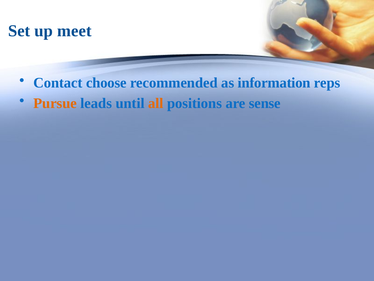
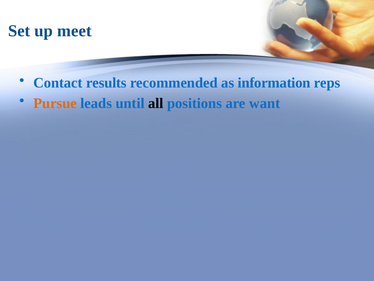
choose: choose -> results (106, 83)
all colour: orange -> black (156, 103)
sense: sense -> want (265, 103)
